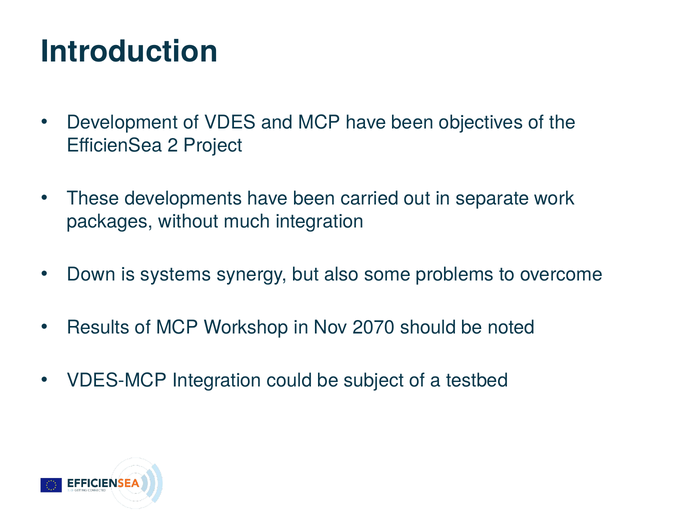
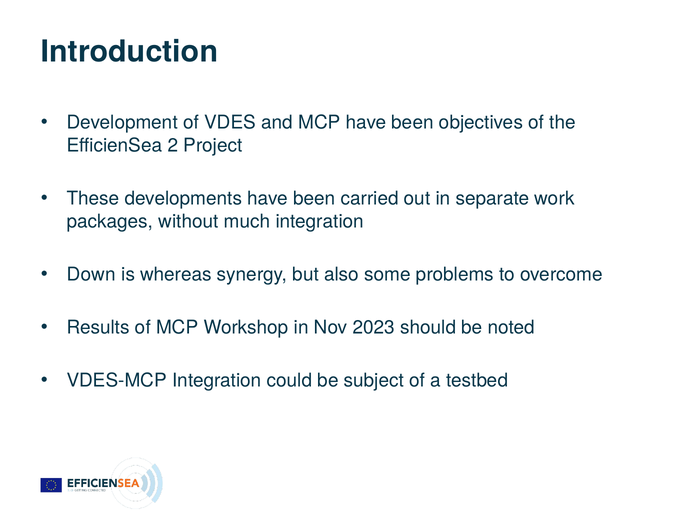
systems: systems -> whereas (176, 274)
2070: 2070 -> 2023 (374, 328)
